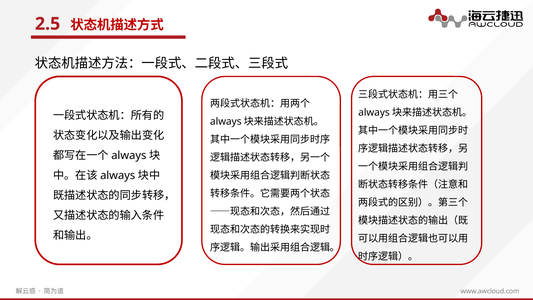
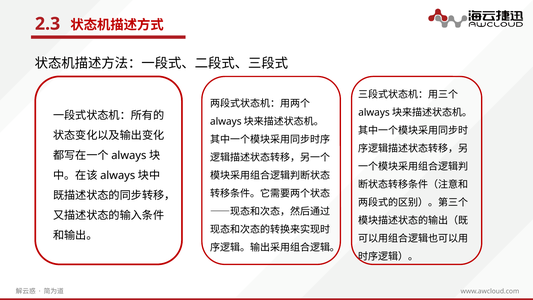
2.5: 2.5 -> 2.3 (48, 24)
